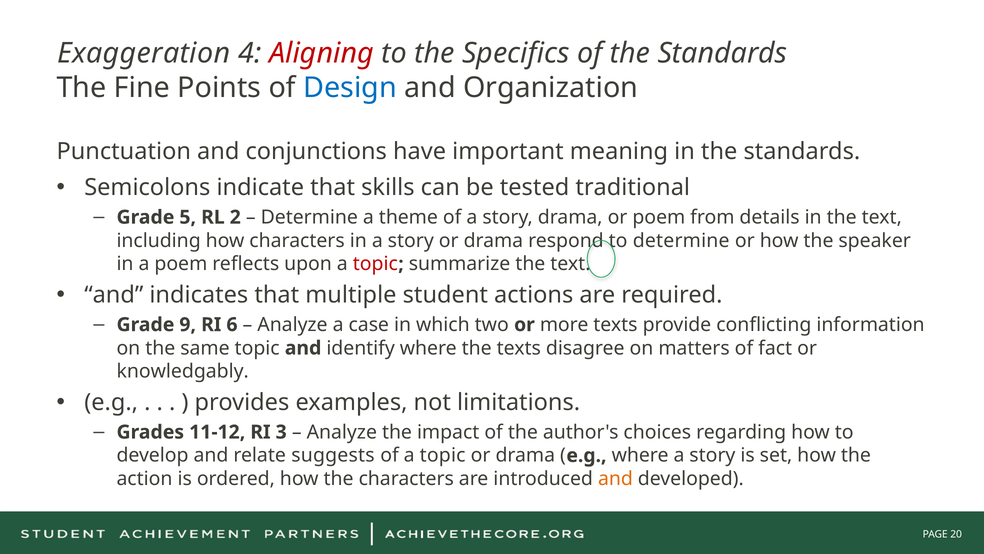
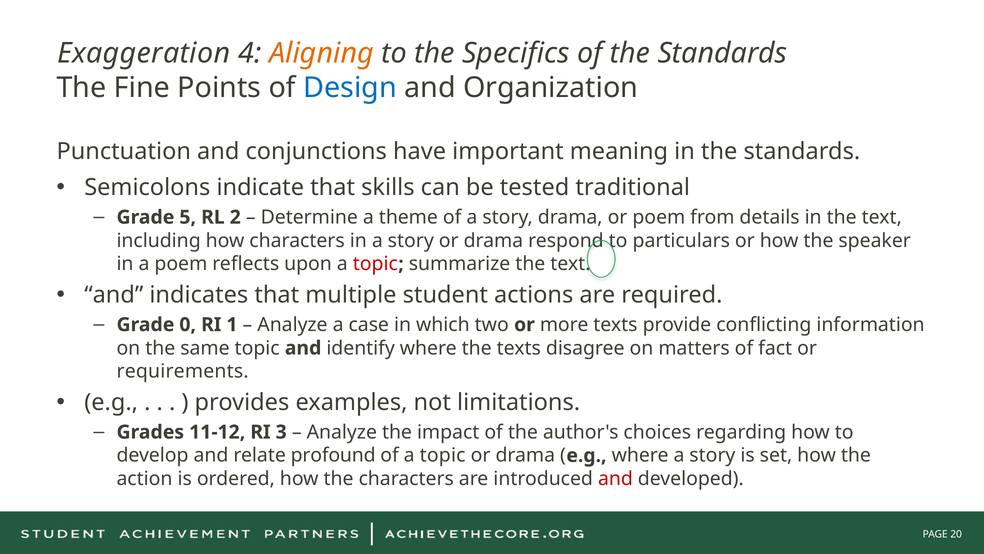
Aligning colour: red -> orange (321, 53)
determine: determine -> particulars (681, 240)
9: 9 -> 0 (188, 324)
6: 6 -> 1 (232, 324)
knowledgably: knowledgably -> requirements (183, 371)
suggests: suggests -> profound (333, 455)
and colour: orange -> red (615, 479)
